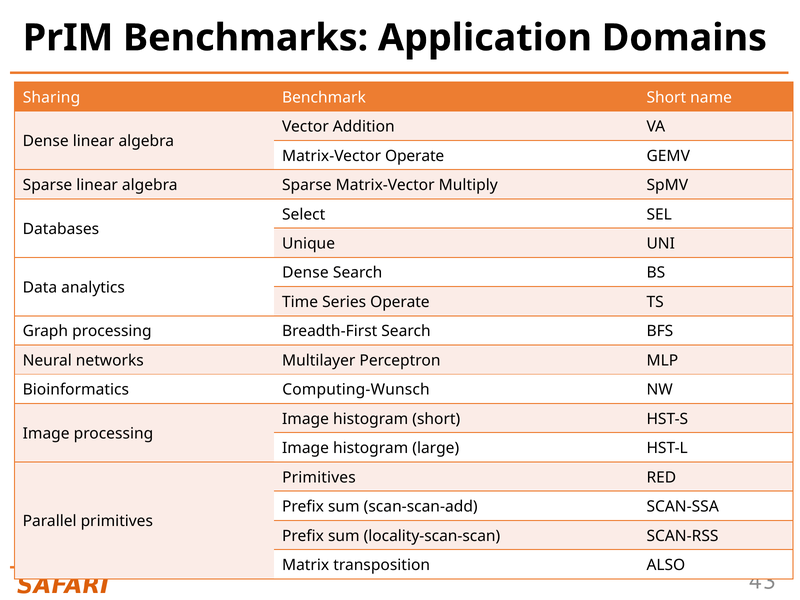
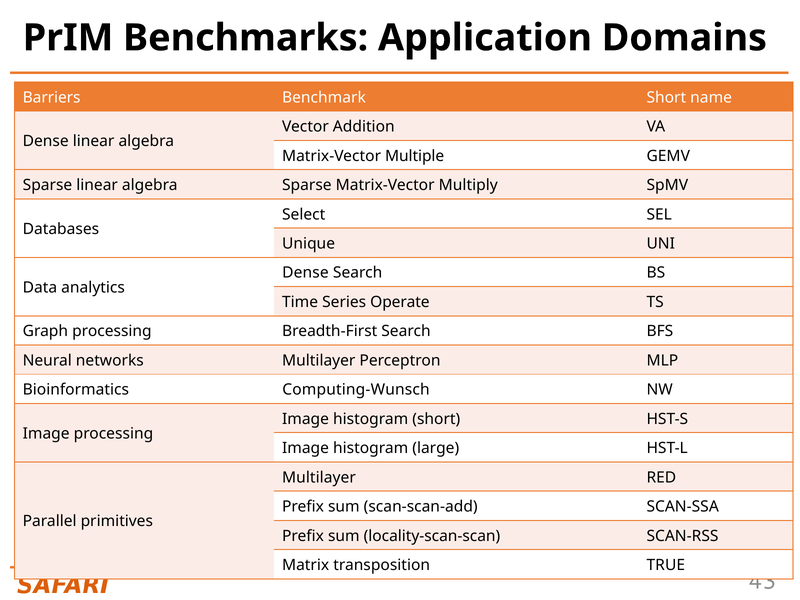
Sharing: Sharing -> Barriers (52, 97)
Matrix-Vector Operate: Operate -> Multiple (415, 156)
Primitives: Primitives -> Multilayer (319, 477)
ALSO: ALSO -> TRUE (666, 565)
